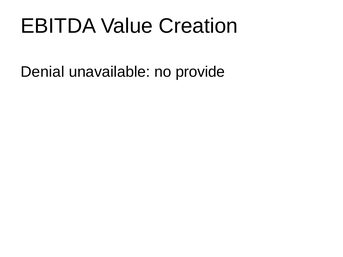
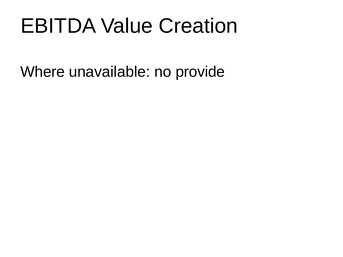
Denial: Denial -> Where (43, 72)
